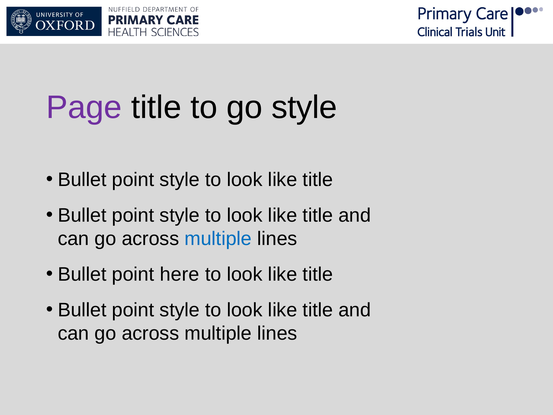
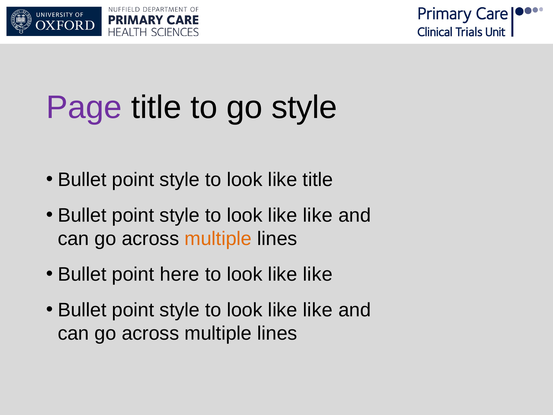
title: title -> like (318, 215)
multiple colour: blue -> orange (218, 239)
title: title -> like (318, 274)
title: title -> like (318, 310)
